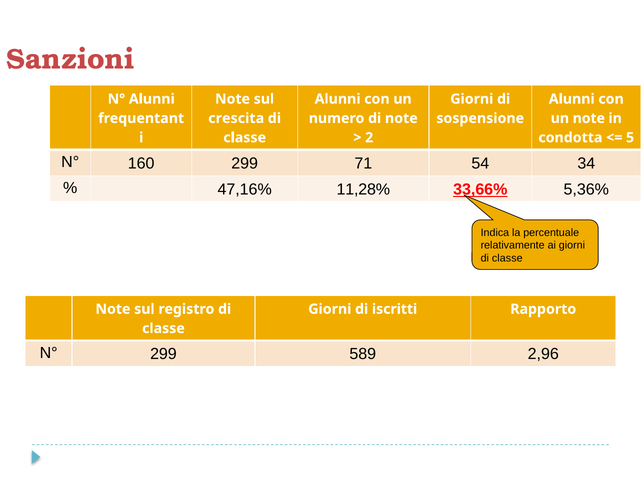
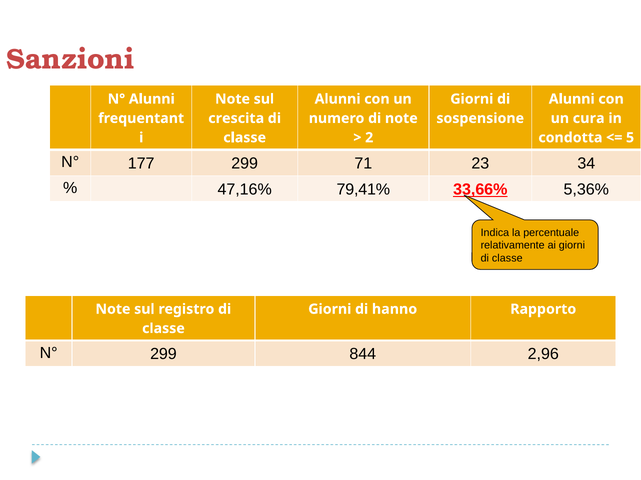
un note: note -> cura (589, 118)
160: 160 -> 177 (141, 164)
54: 54 -> 23 (480, 164)
11,28%: 11,28% -> 79,41% (363, 190)
iscritti: iscritti -> hanno (395, 310)
589: 589 -> 844 (363, 355)
